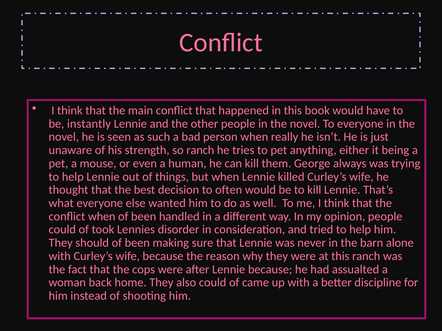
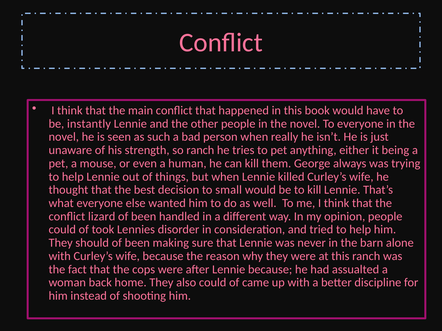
often: often -> small (229, 190)
conflict when: when -> lizard (102, 217)
